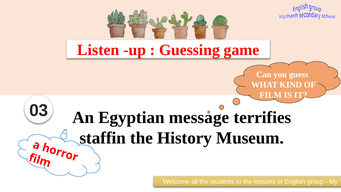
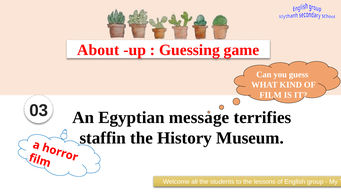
Listen: Listen -> About (98, 50)
